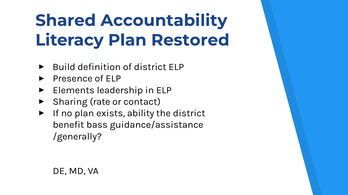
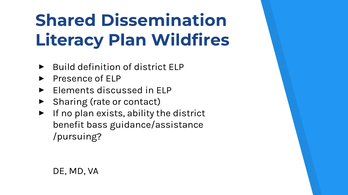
Accountability: Accountability -> Dissemination (164, 21)
Restored: Restored -> Wildfires (190, 40)
leadership: leadership -> discussed (120, 90)
/generally: /generally -> /pursuing (77, 137)
